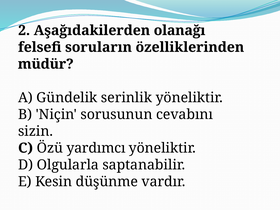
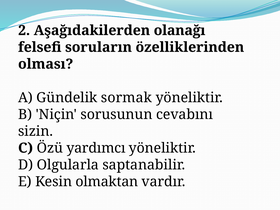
müdür: müdür -> olması (46, 64)
serinlik: serinlik -> sormak (126, 98)
düşünme: düşünme -> olmaktan (107, 182)
